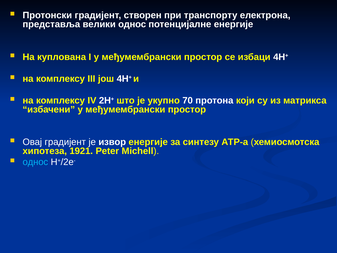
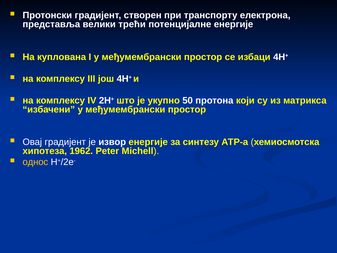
велики однос: однос -> трећи (132, 24)
70: 70 -> 50 (188, 100)
1921: 1921 -> 1962 (81, 151)
однос colour: light blue -> yellow (35, 162)
